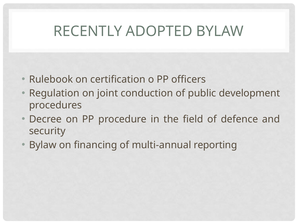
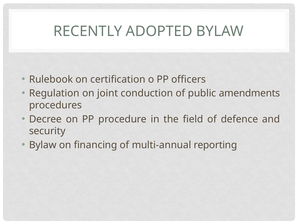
development: development -> amendments (249, 93)
